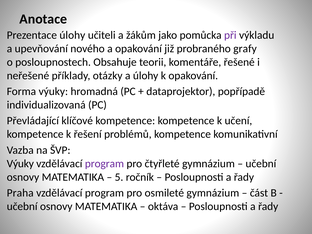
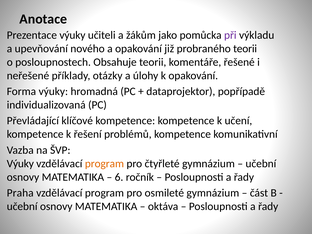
Prezentace úlohy: úlohy -> výuky (72, 35)
probraného grafy: grafy -> teorii (245, 49)
program colour: purple -> orange (104, 164)
5: 5 -> 6 (119, 177)
